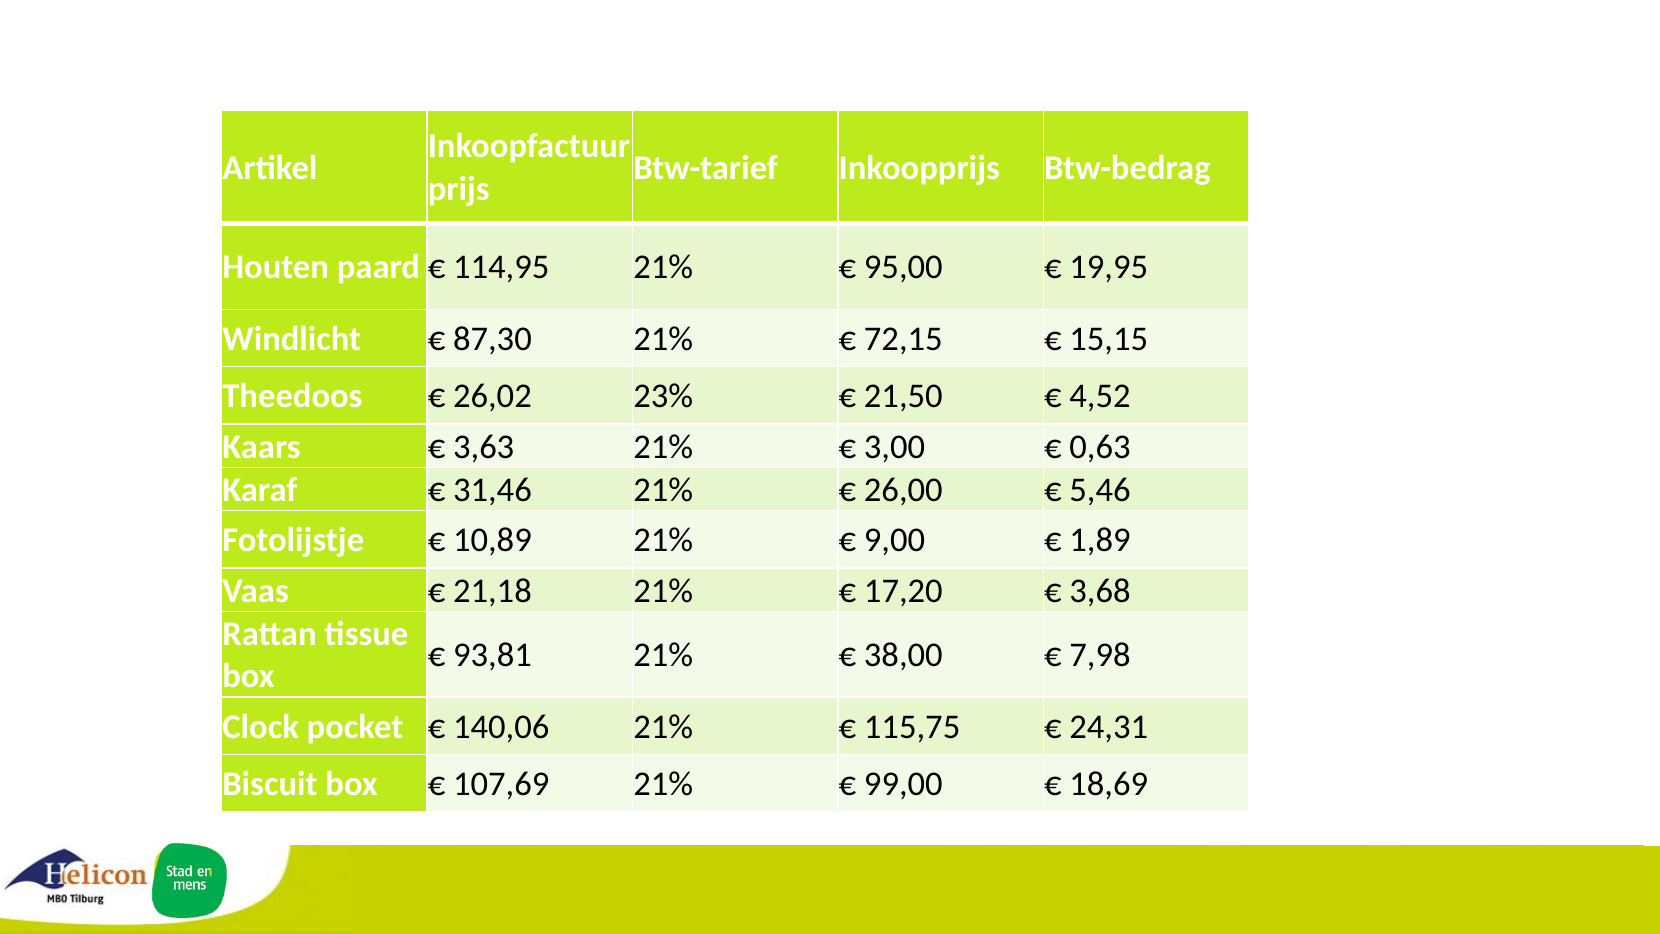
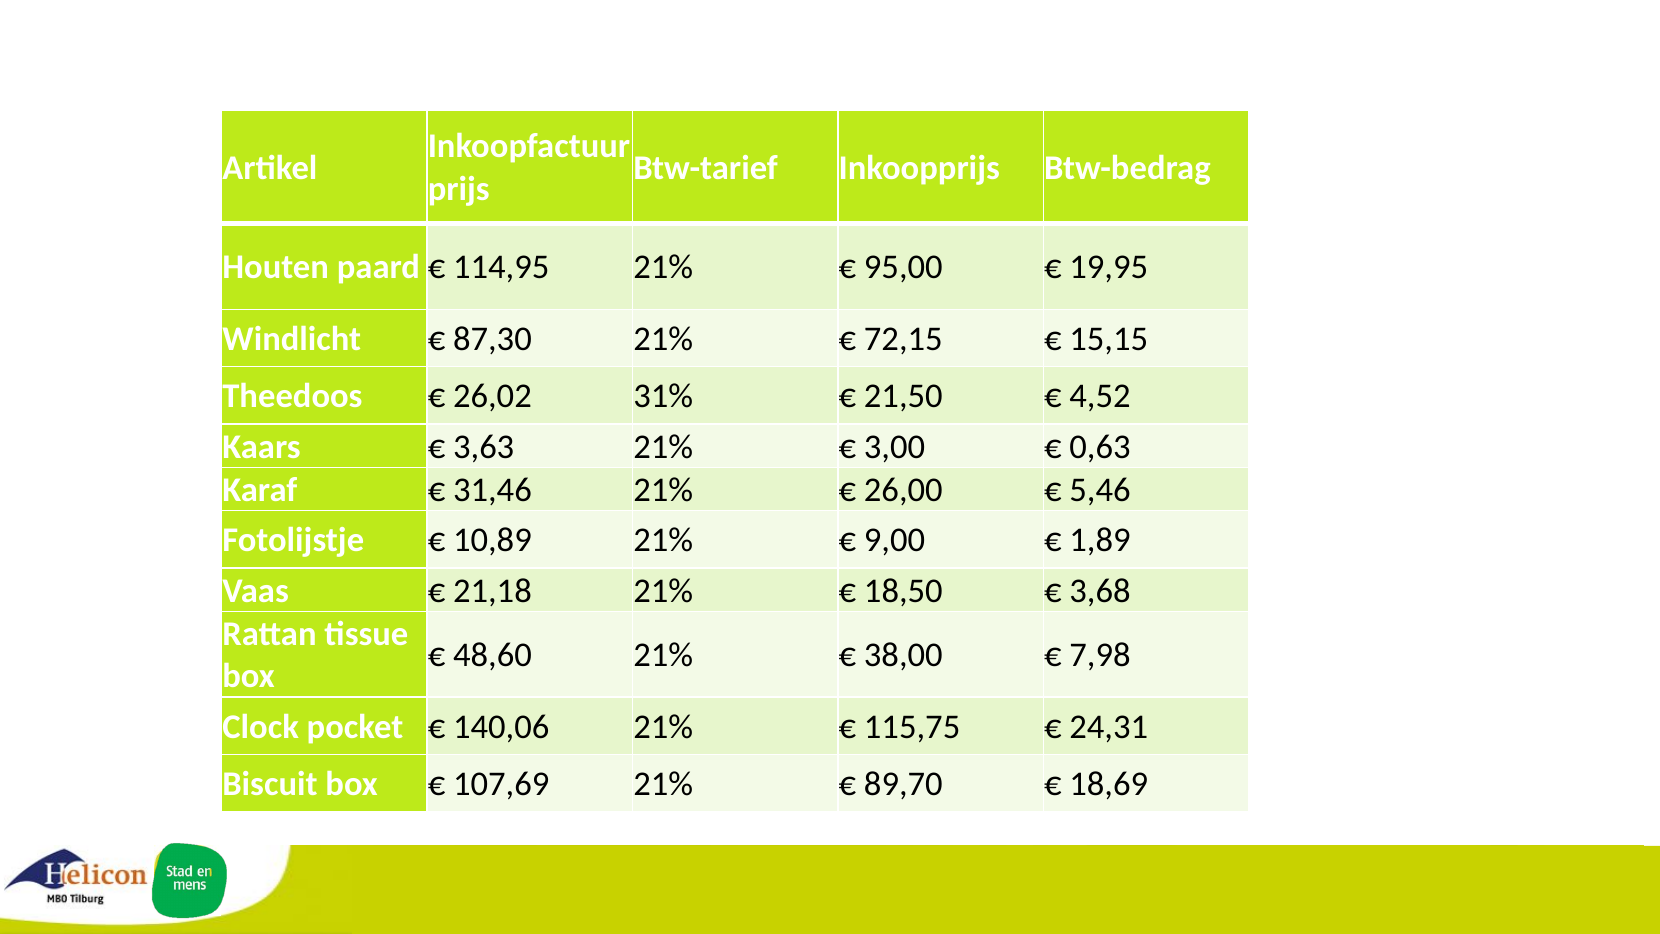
23%: 23% -> 31% (663, 396)
17,20: 17,20 -> 18,50 (903, 590)
93,81: 93,81 -> 48,60 (493, 655)
99,00: 99,00 -> 89,70 (903, 784)
